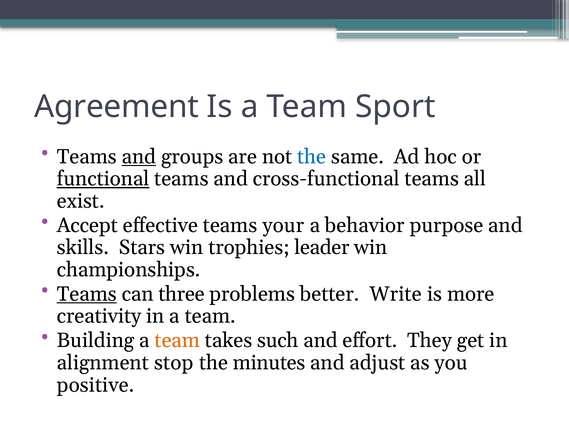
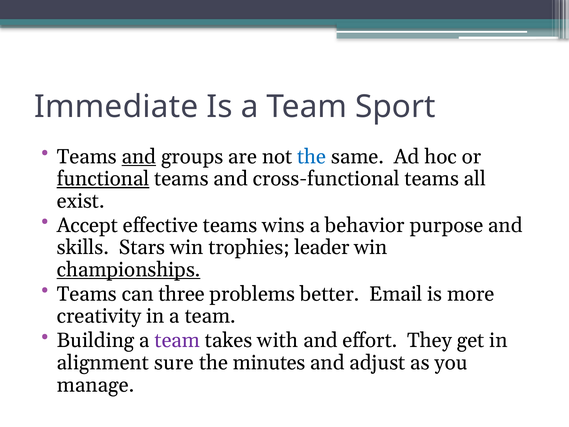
Agreement: Agreement -> Immediate (116, 107)
your: your -> wins (283, 225)
championships underline: none -> present (129, 270)
Teams underline: present -> none (87, 294)
Write: Write -> Email (396, 294)
team colour: orange -> purple (177, 340)
such: such -> with (278, 340)
stop: stop -> sure (174, 363)
positive: positive -> manage (96, 385)
